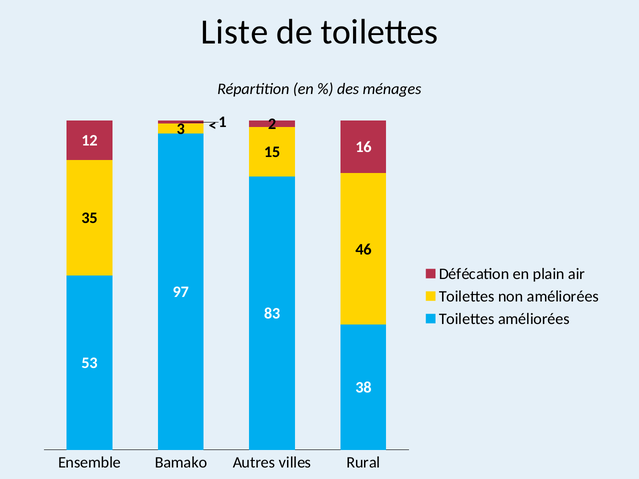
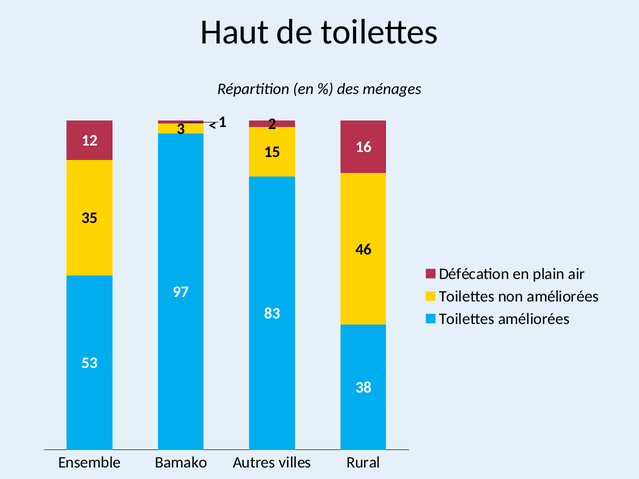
Liste: Liste -> Haut (235, 32)
